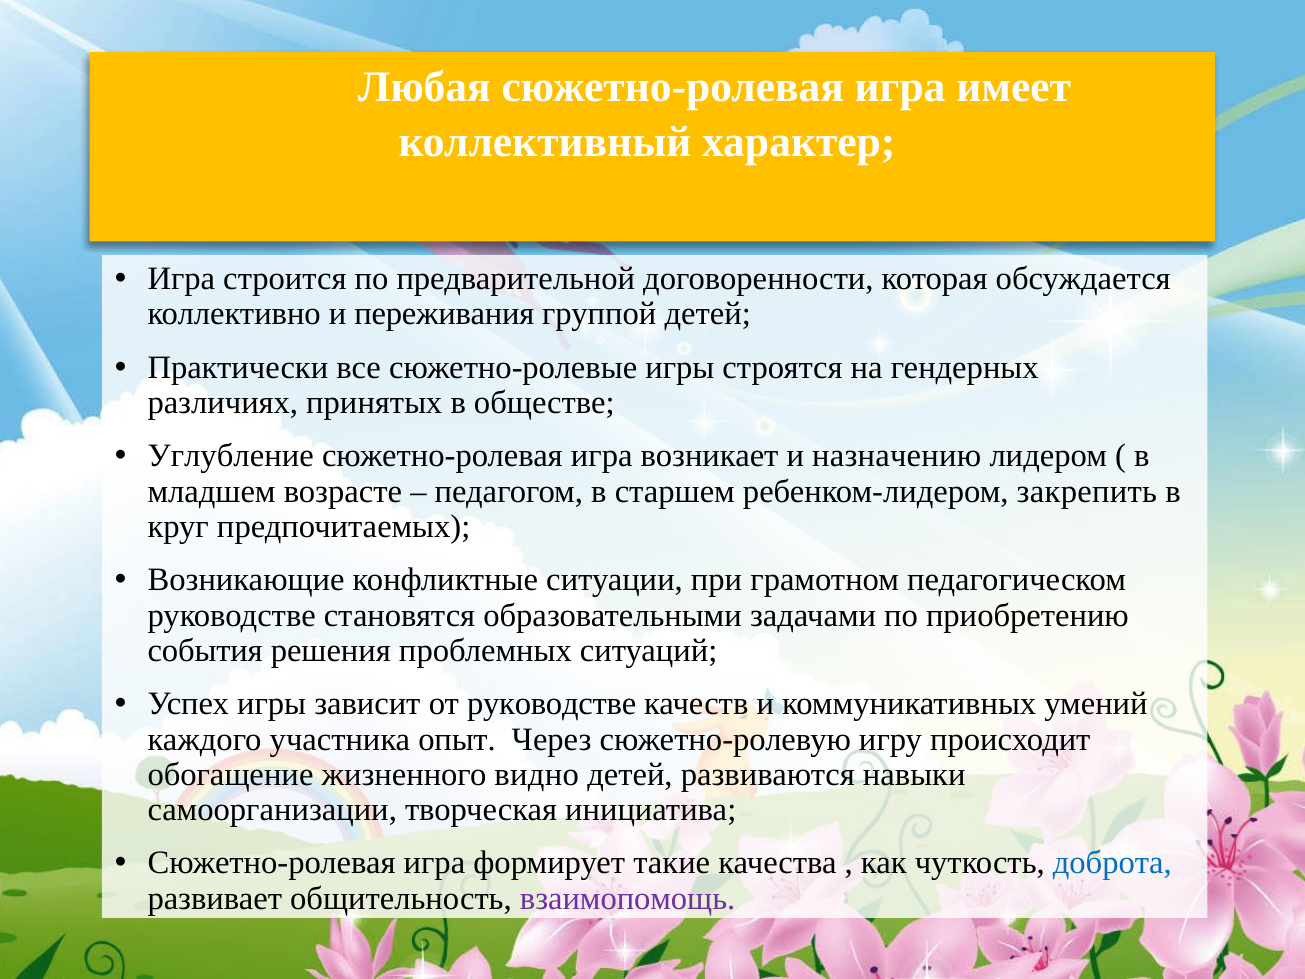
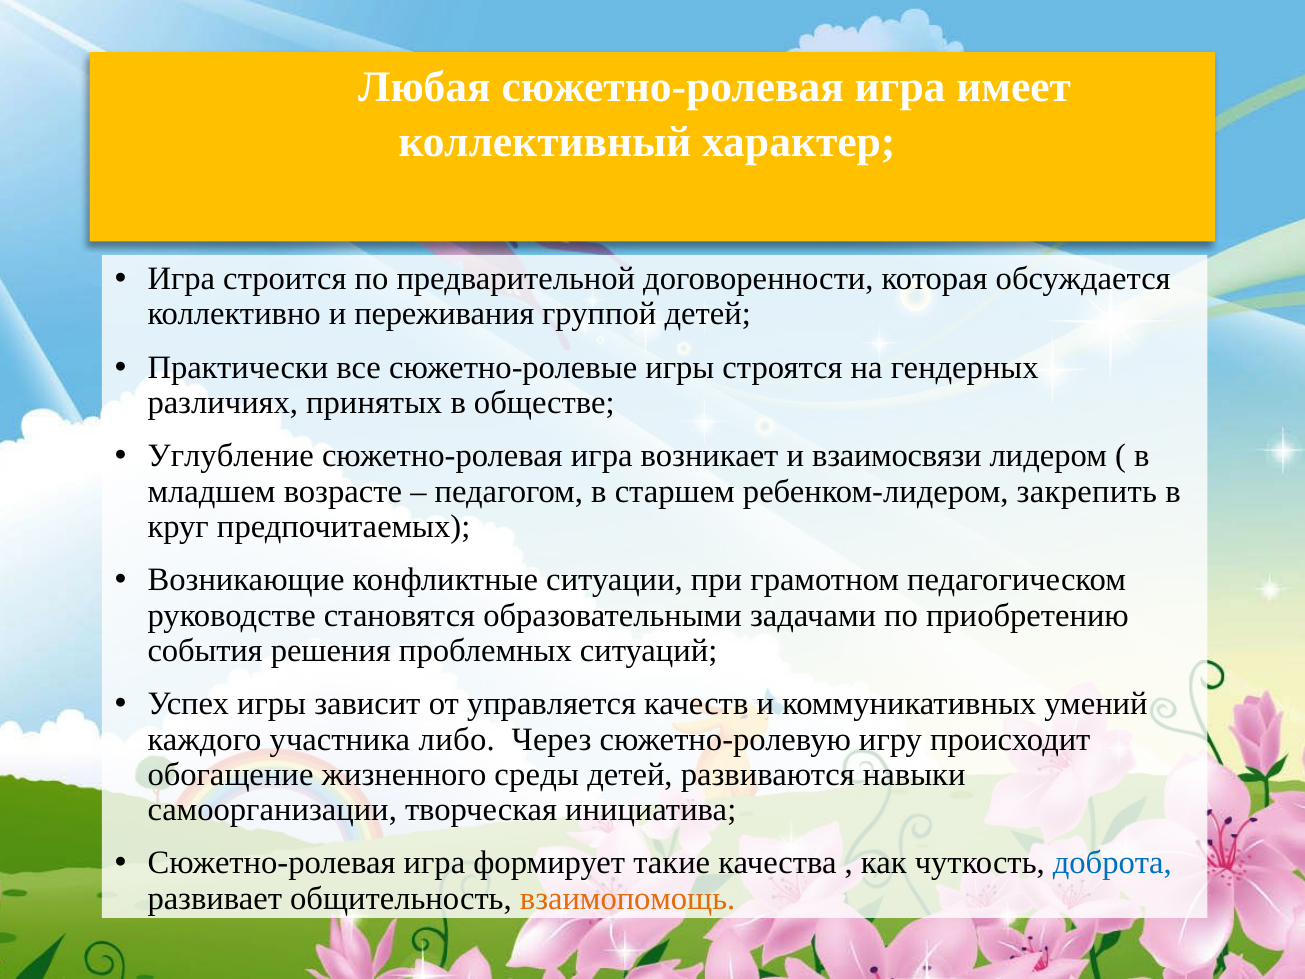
назначению: назначению -> взаимосвязи (897, 456)
от руководстве: руководстве -> управляется (552, 704)
опыт: опыт -> либо (457, 739)
видно: видно -> среды (537, 774)
взаимопомощь colour: purple -> orange (628, 898)
